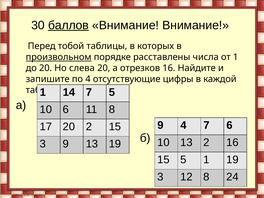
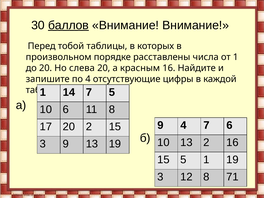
произвольном underline: present -> none (59, 57)
отрезков: отрезков -> красным (140, 68)
24: 24 -> 71 (233, 177)
